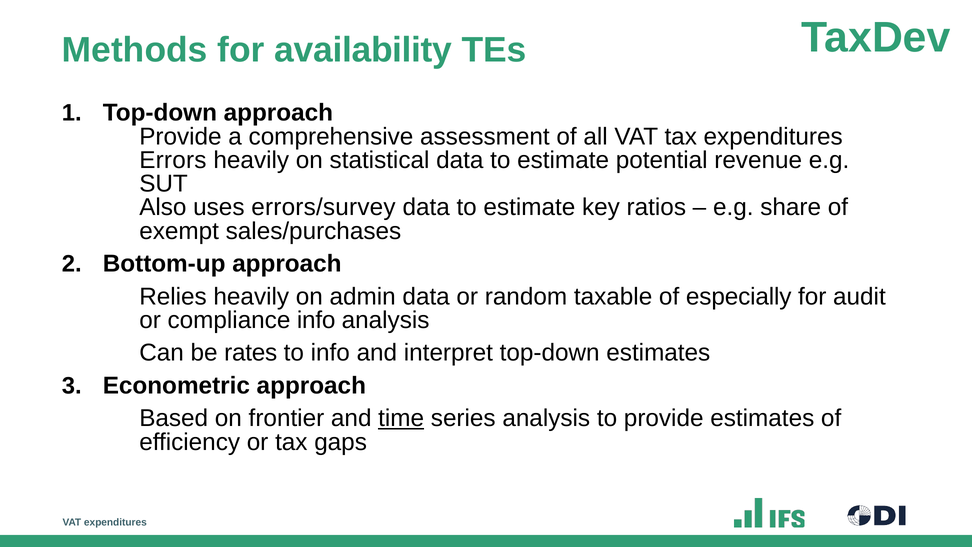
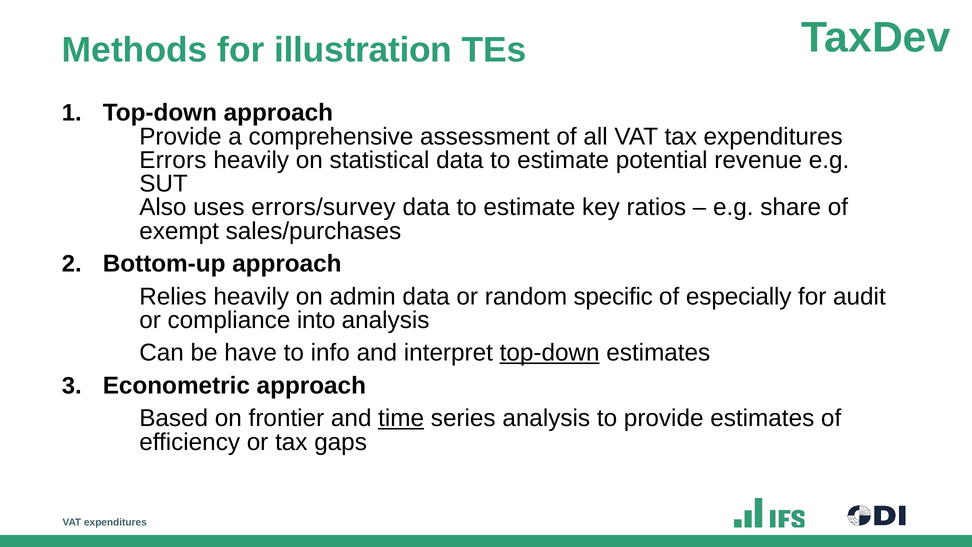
availability: availability -> illustration (363, 50)
taxable: taxable -> specific (613, 296)
compliance info: info -> into (316, 320)
rates: rates -> have (251, 353)
top-down underline: none -> present (550, 353)
